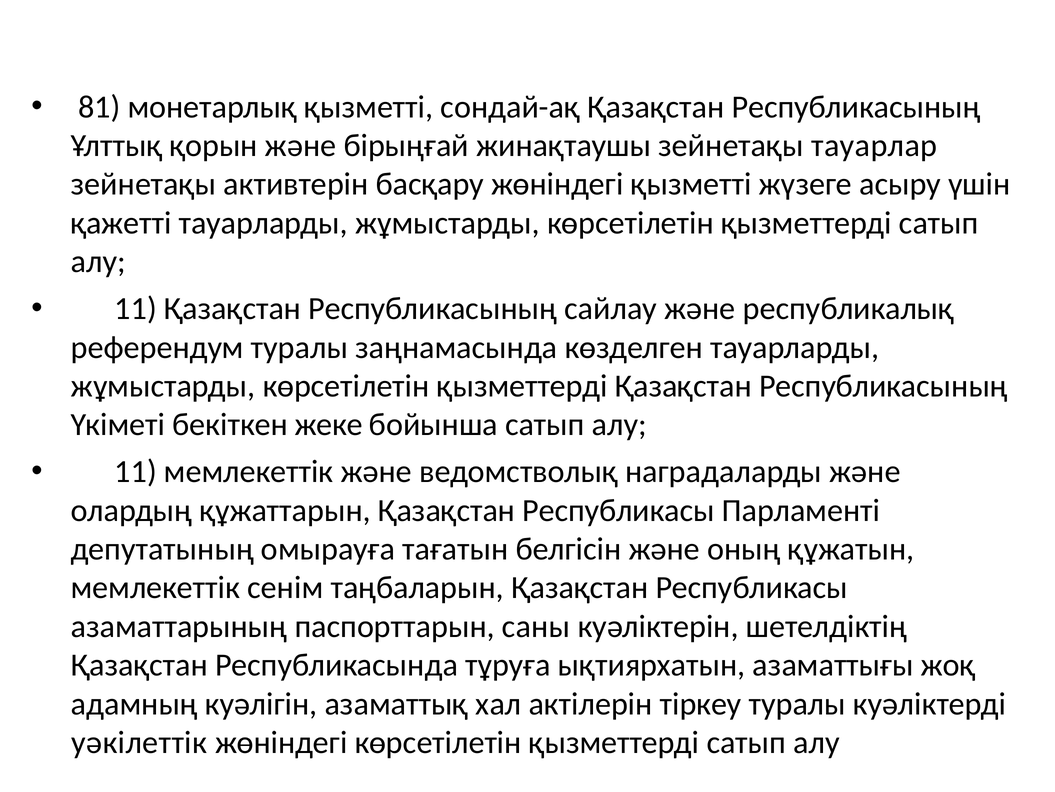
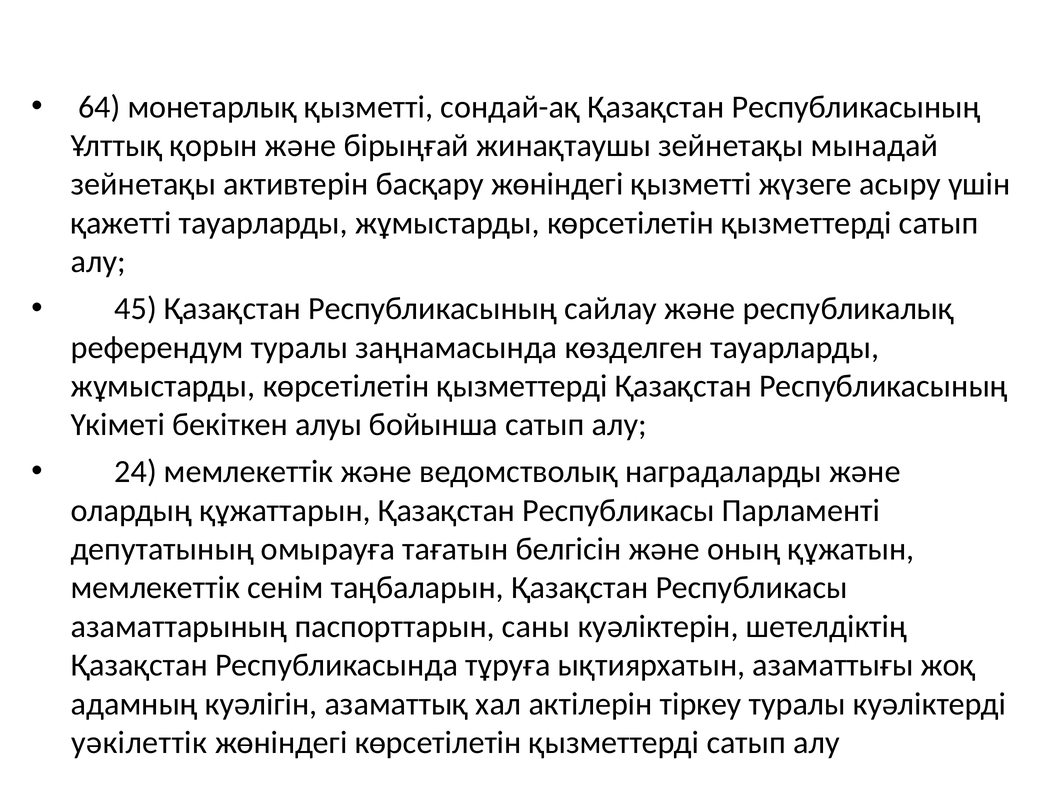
81: 81 -> 64 (99, 107)
тауарлар: тауарлар -> мынадай (874, 145)
11: 11 -> 45 (136, 308)
жеке: жеке -> алуы (329, 424)
11: 11 -> 24 (136, 471)
